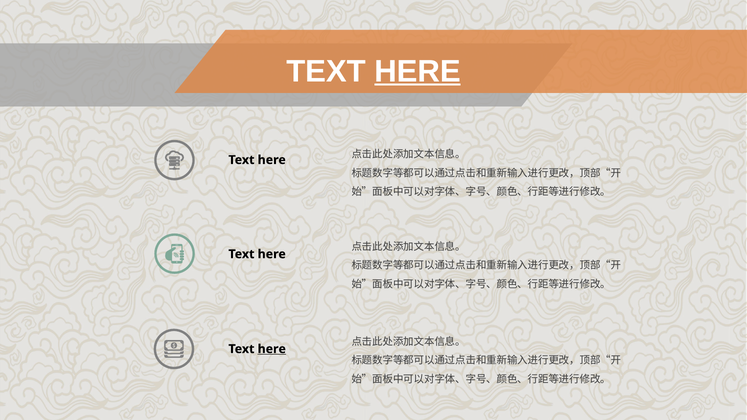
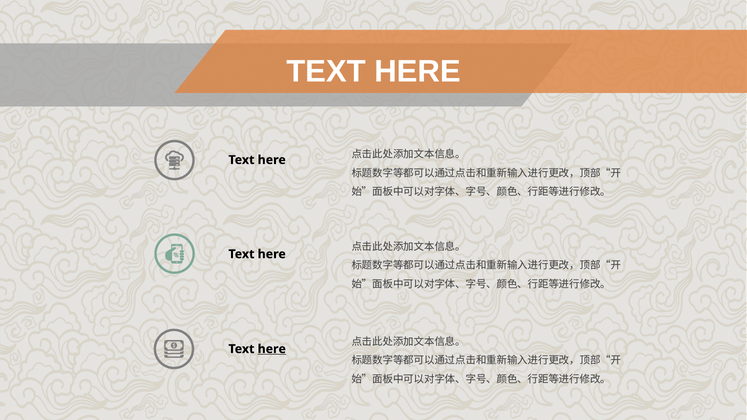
HERE underline: present -> none (417, 71)
